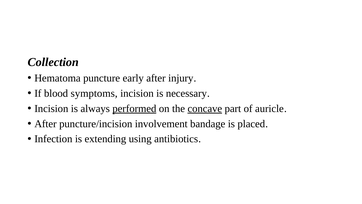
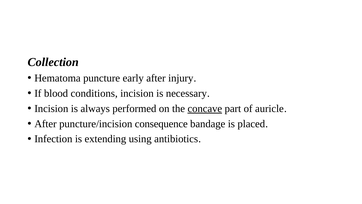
symptoms: symptoms -> conditions (94, 93)
performed underline: present -> none (134, 108)
involvement: involvement -> consequence (161, 124)
